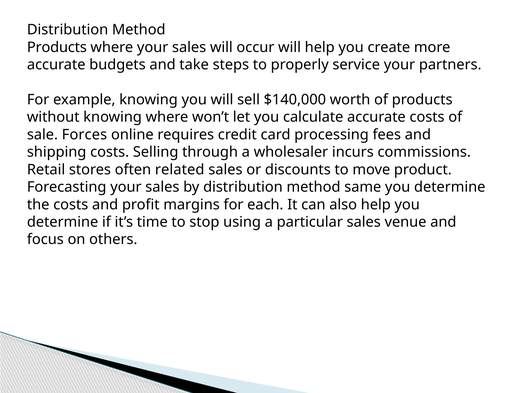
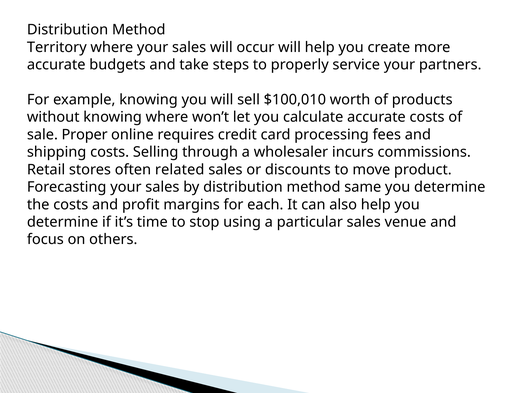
Products: Products -> Territory (57, 47)
$140,000: $140,000 -> $100,010 (295, 100)
Forces: Forces -> Proper (85, 135)
